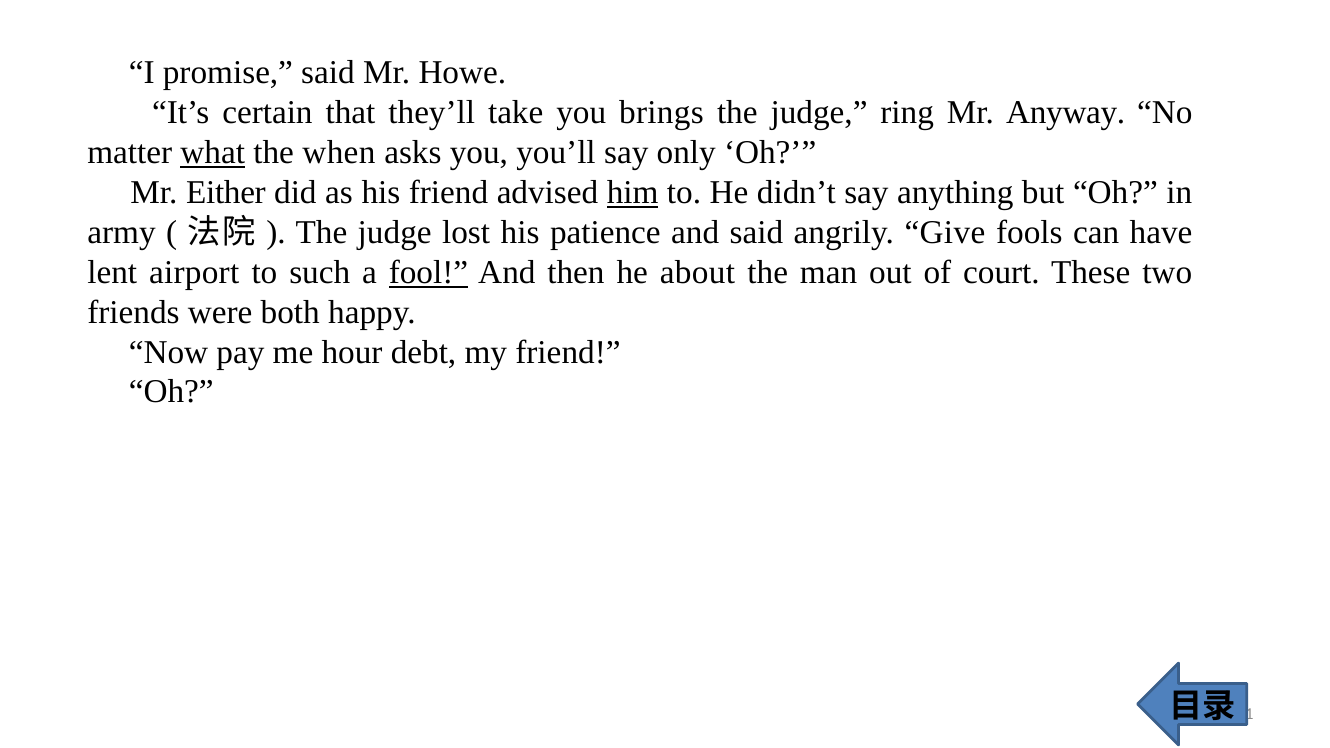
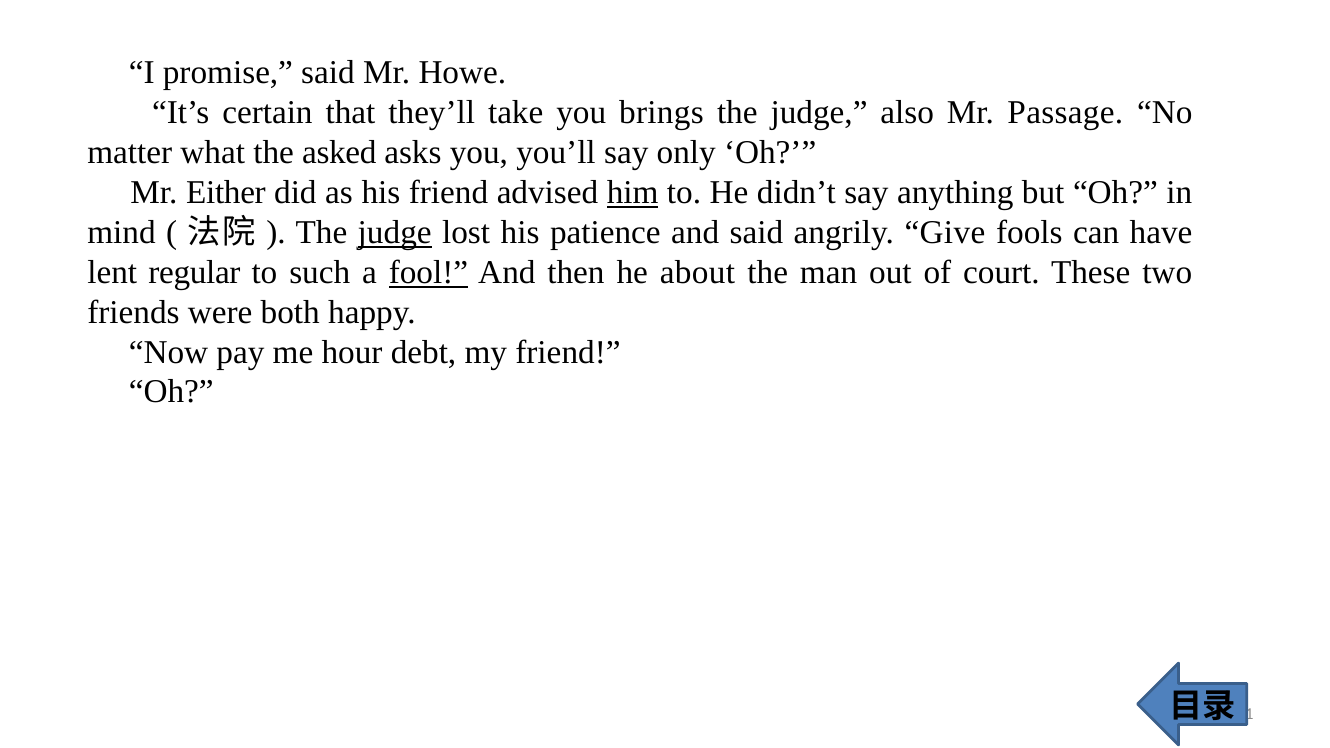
ring: ring -> also (907, 113)
Anyway: Anyway -> Passage (1065, 113)
what underline: present -> none (213, 153)
when: when -> asked (339, 153)
army: army -> mind (122, 232)
judge underline: none -> present (395, 232)
airport: airport -> regular (194, 272)
